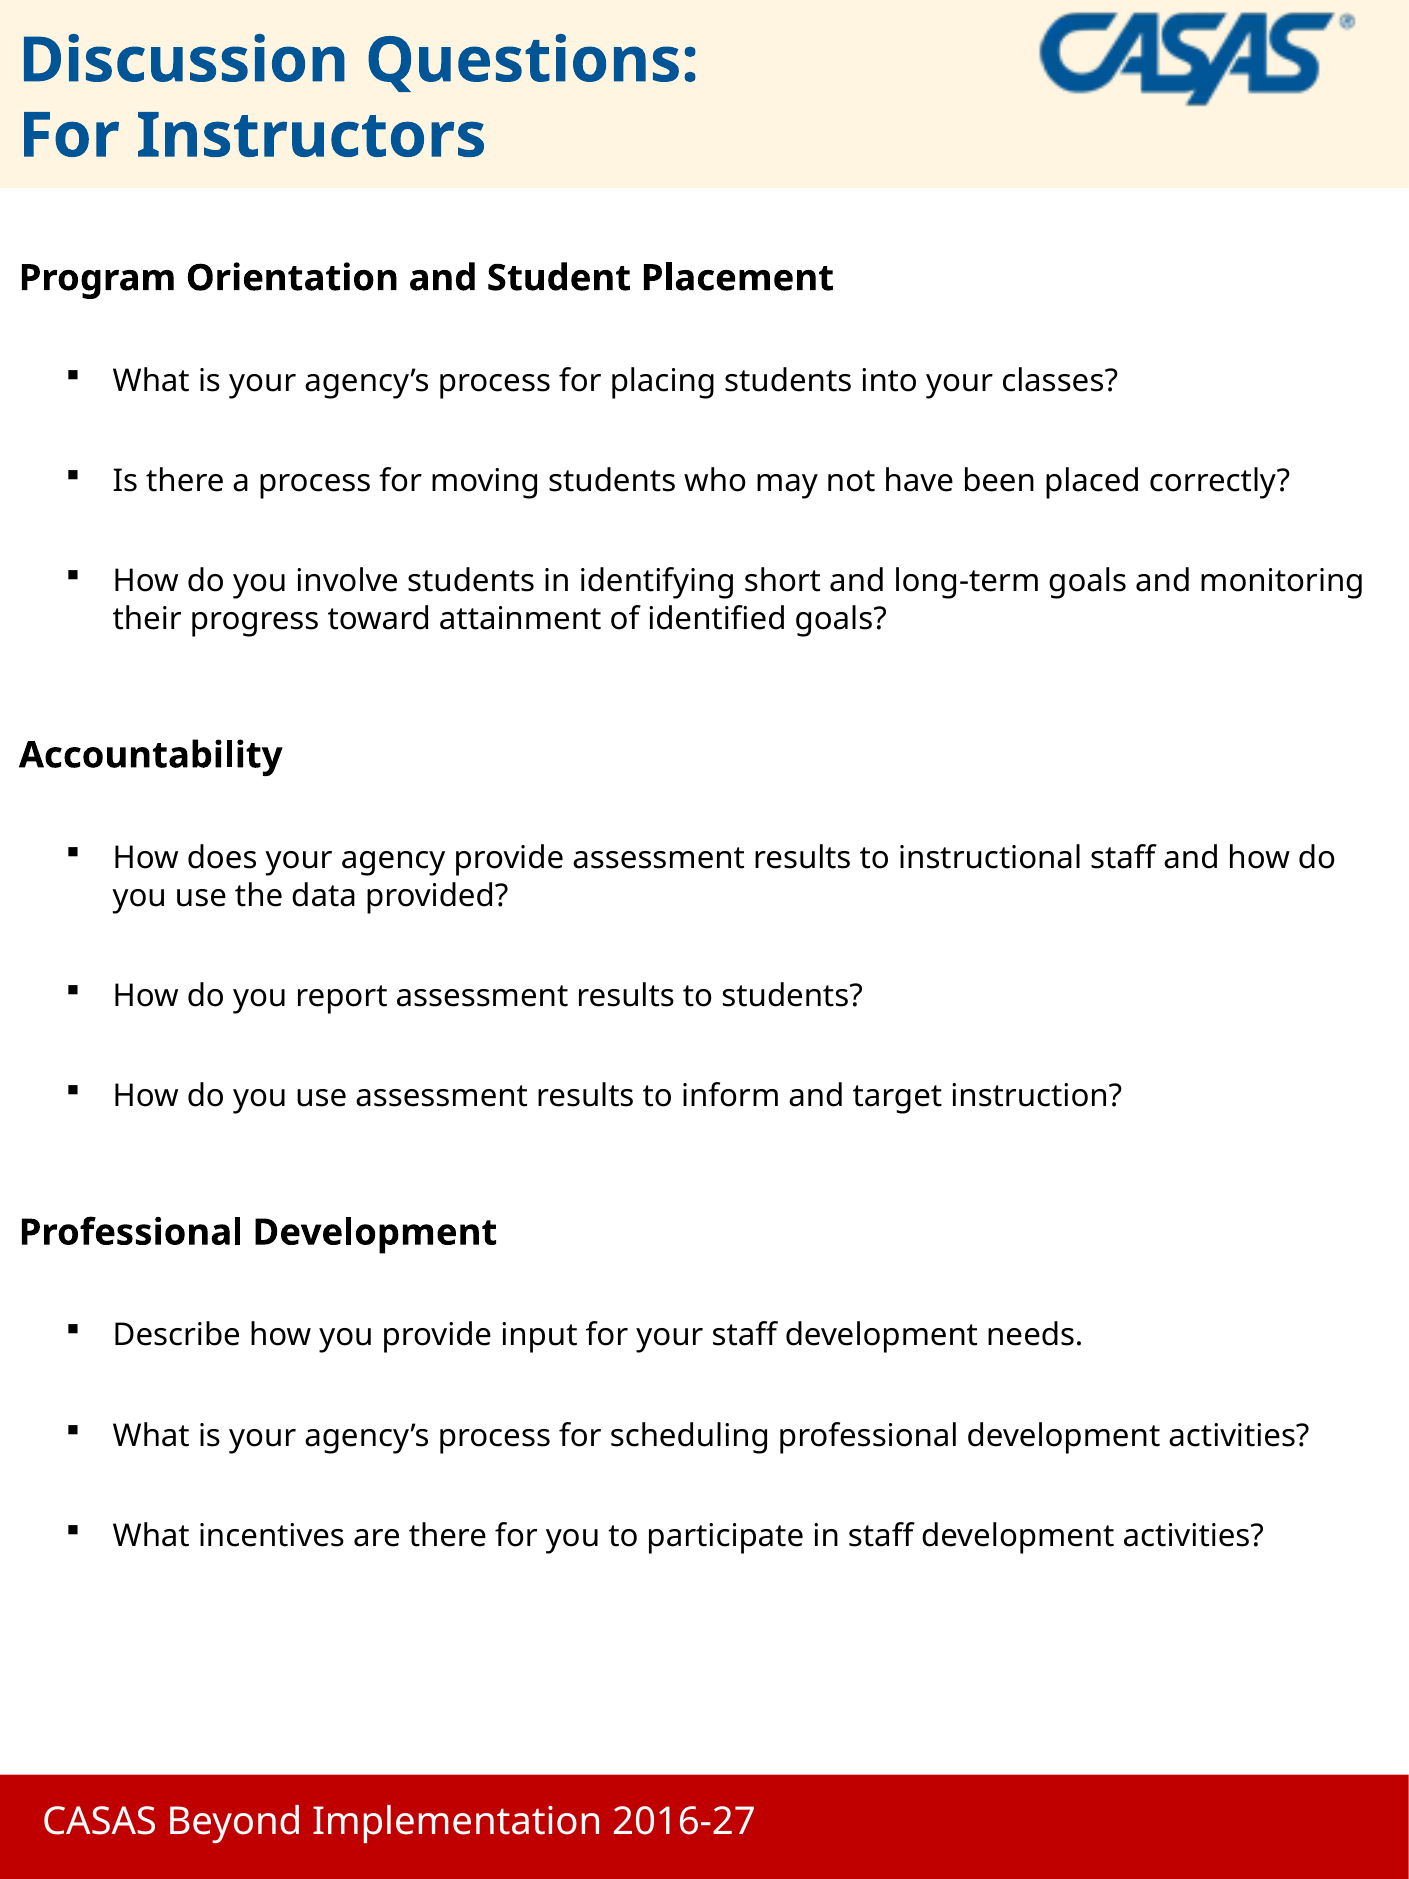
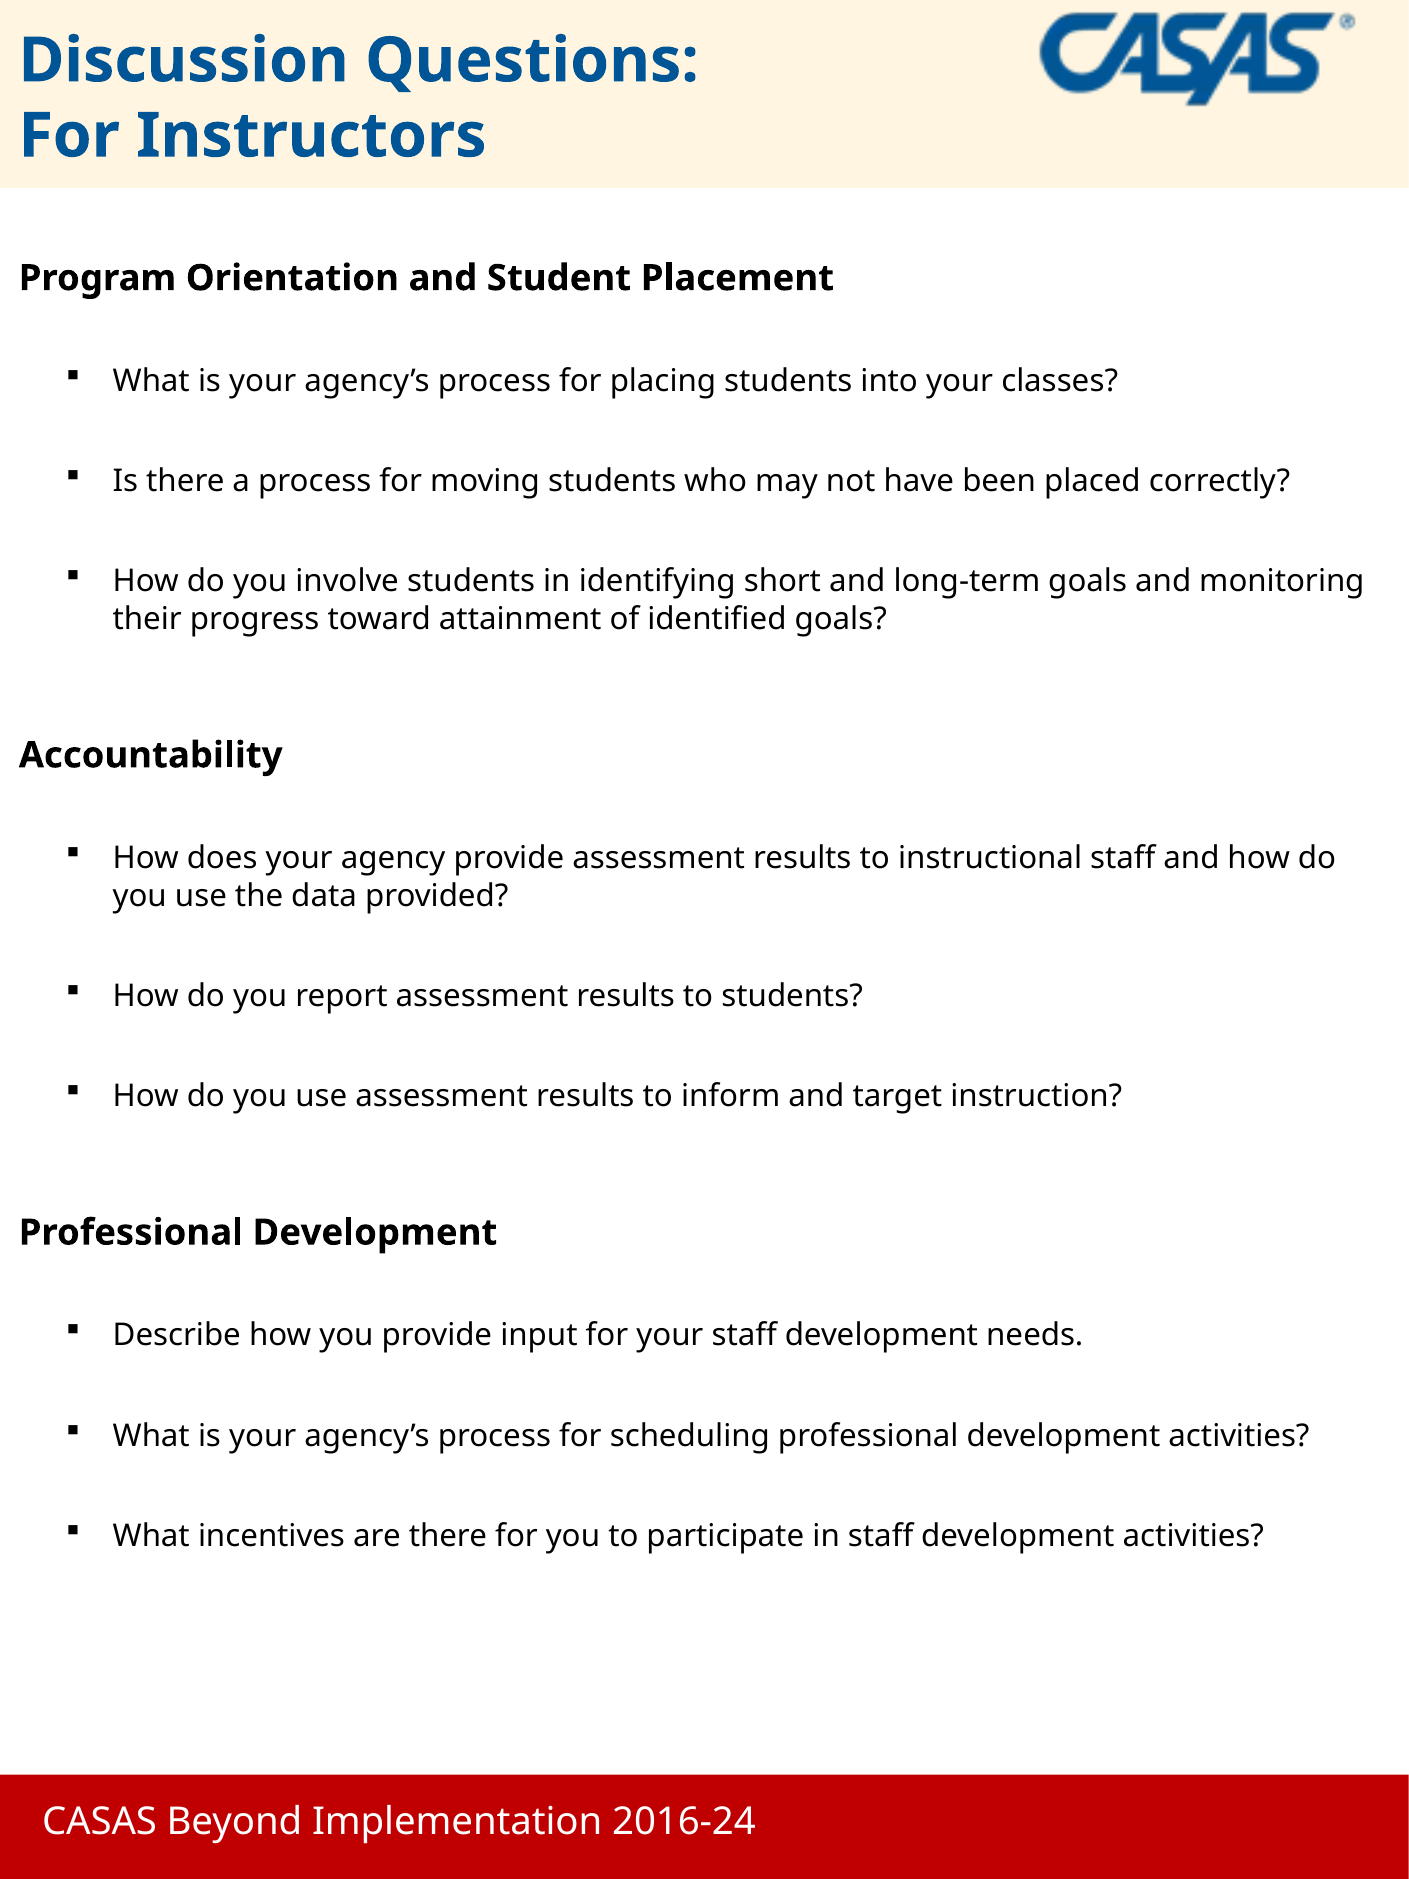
2016-27: 2016-27 -> 2016-24 (684, 1821)
